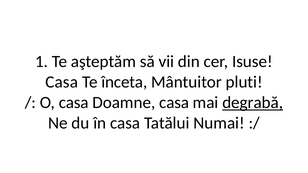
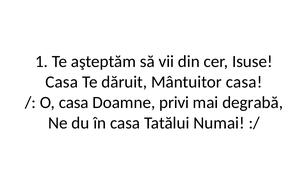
înceta: înceta -> dăruit (124, 82)
Mântuitor pluti: pluti -> casa (244, 82)
Doamne casa: casa -> privi (174, 103)
degrabă underline: present -> none (253, 103)
